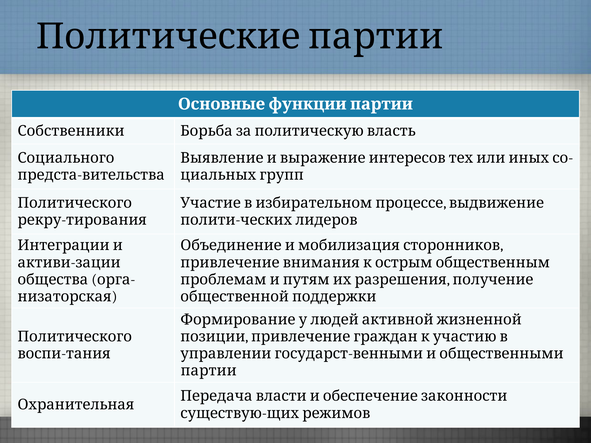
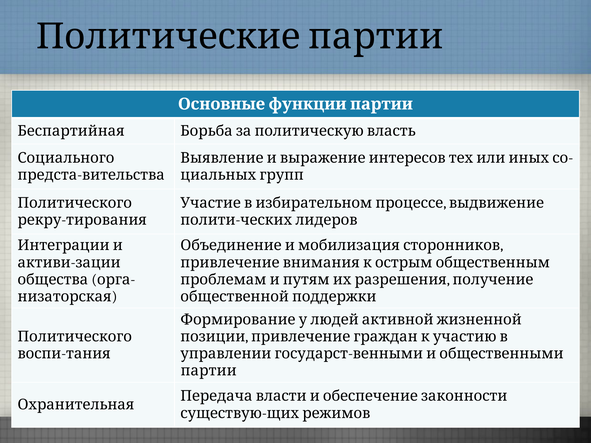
Собственники: Собственники -> Беспартийная (71, 131)
